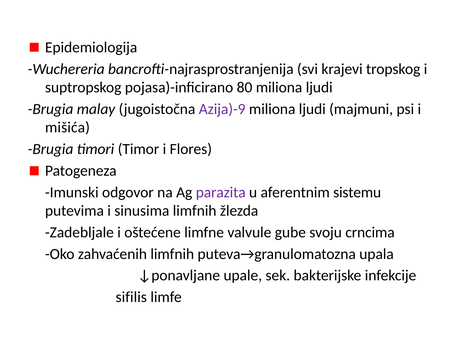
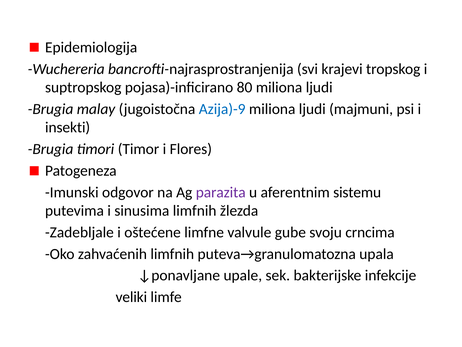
Azija)-9 colour: purple -> blue (222, 109)
mišića: mišića -> insekti (68, 127)
sifilis: sifilis -> veliki (131, 297)
